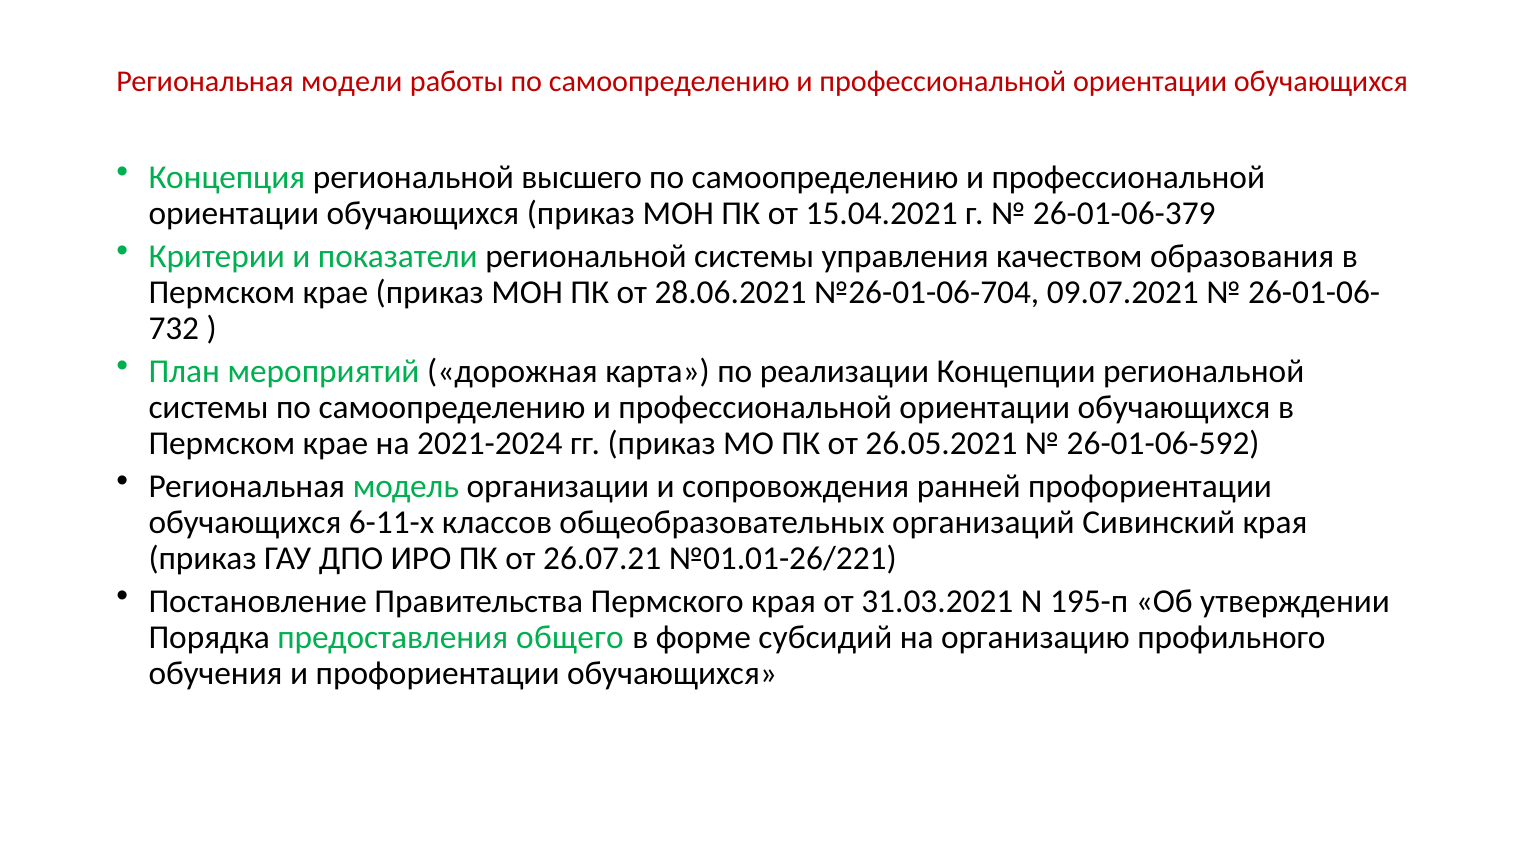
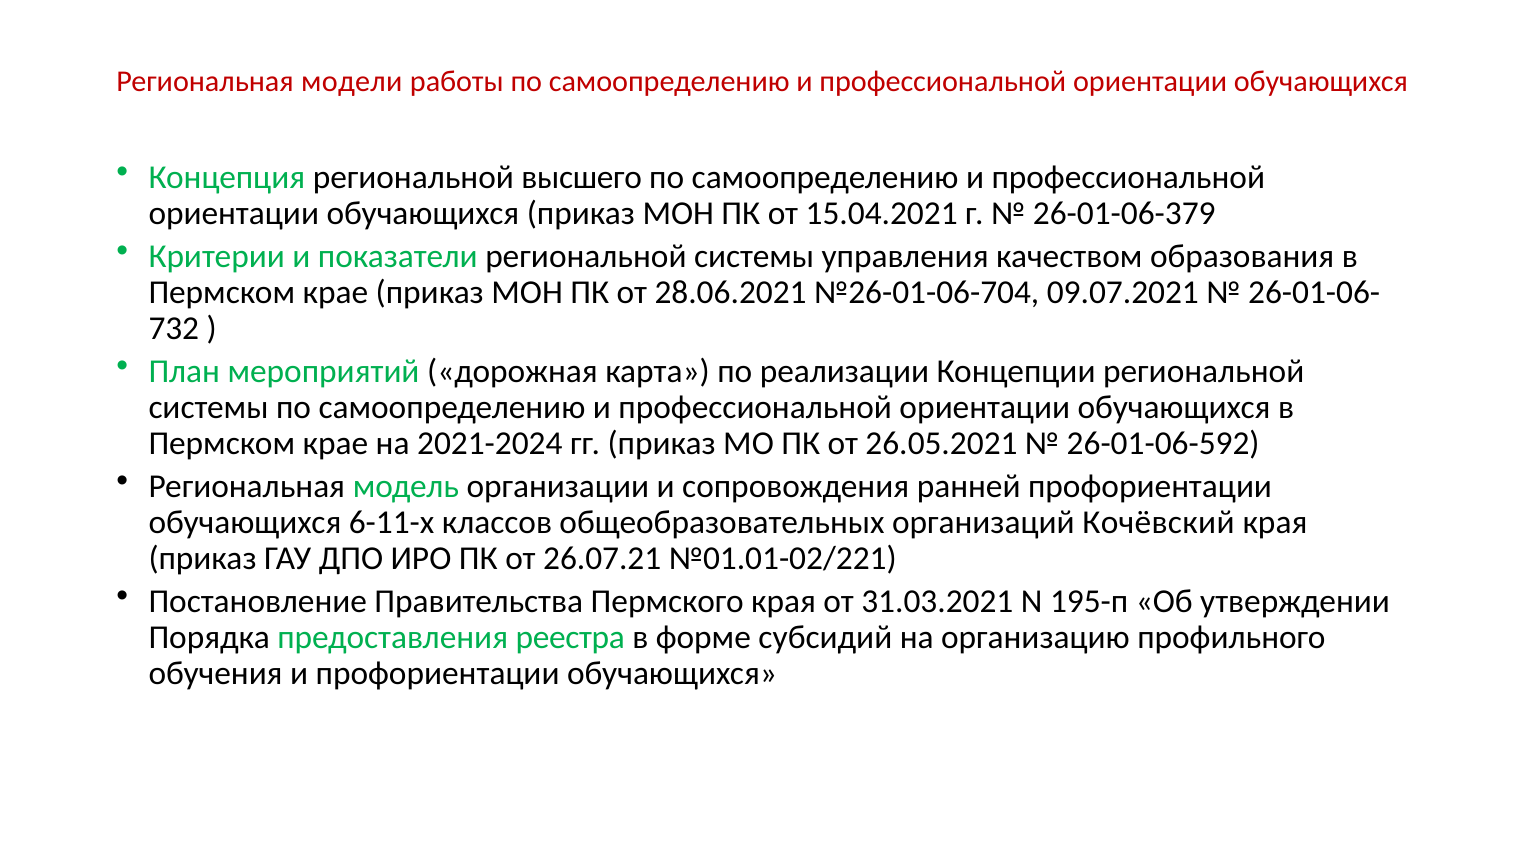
Сивинский: Сивинский -> Кочёвский (1158, 523)
№01.01-26/221: №01.01-26/221 -> №01.01-02/221 (783, 559)
общего: общего -> реестра (570, 638)
